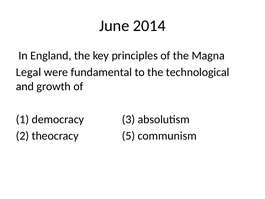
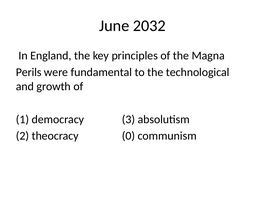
2014: 2014 -> 2032 (149, 26)
Legal: Legal -> Perils (29, 72)
5: 5 -> 0 (128, 136)
